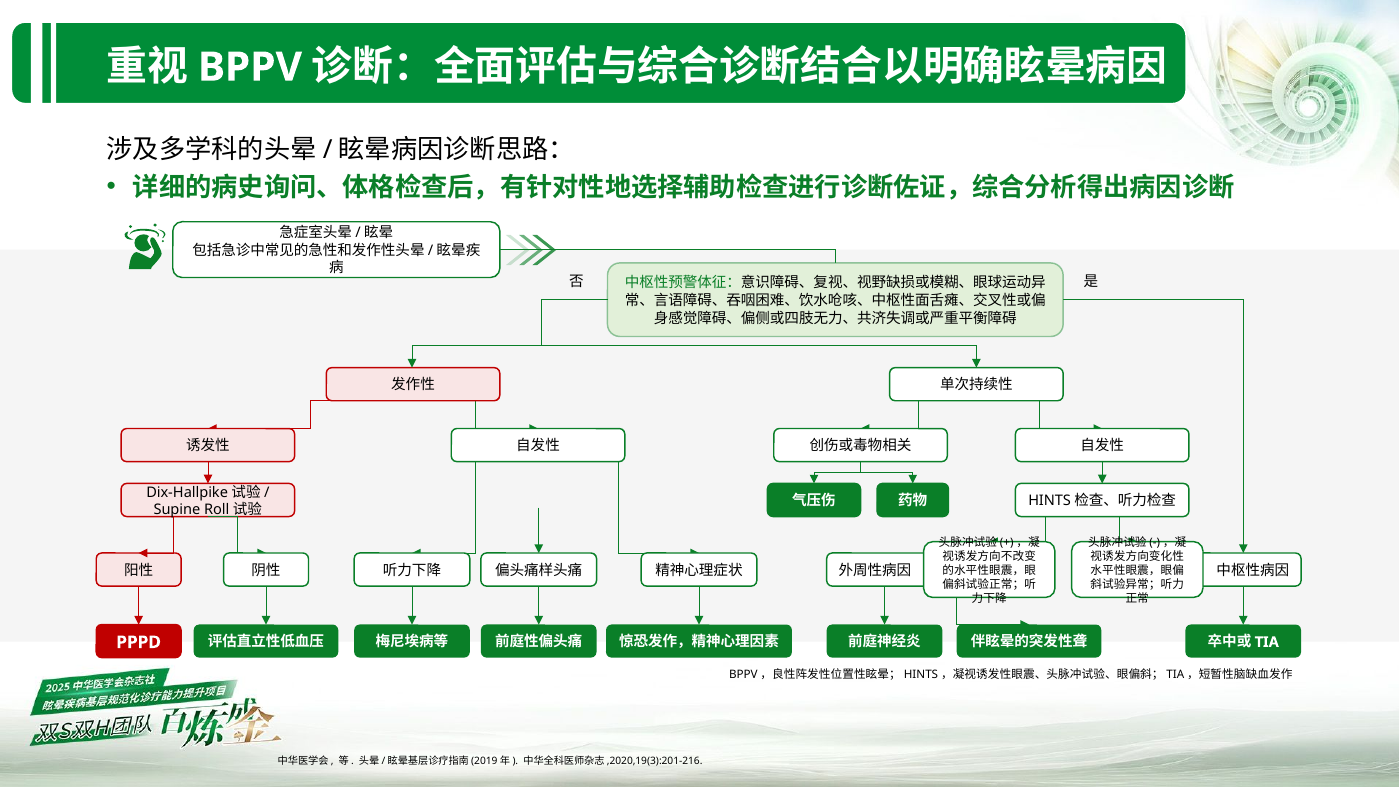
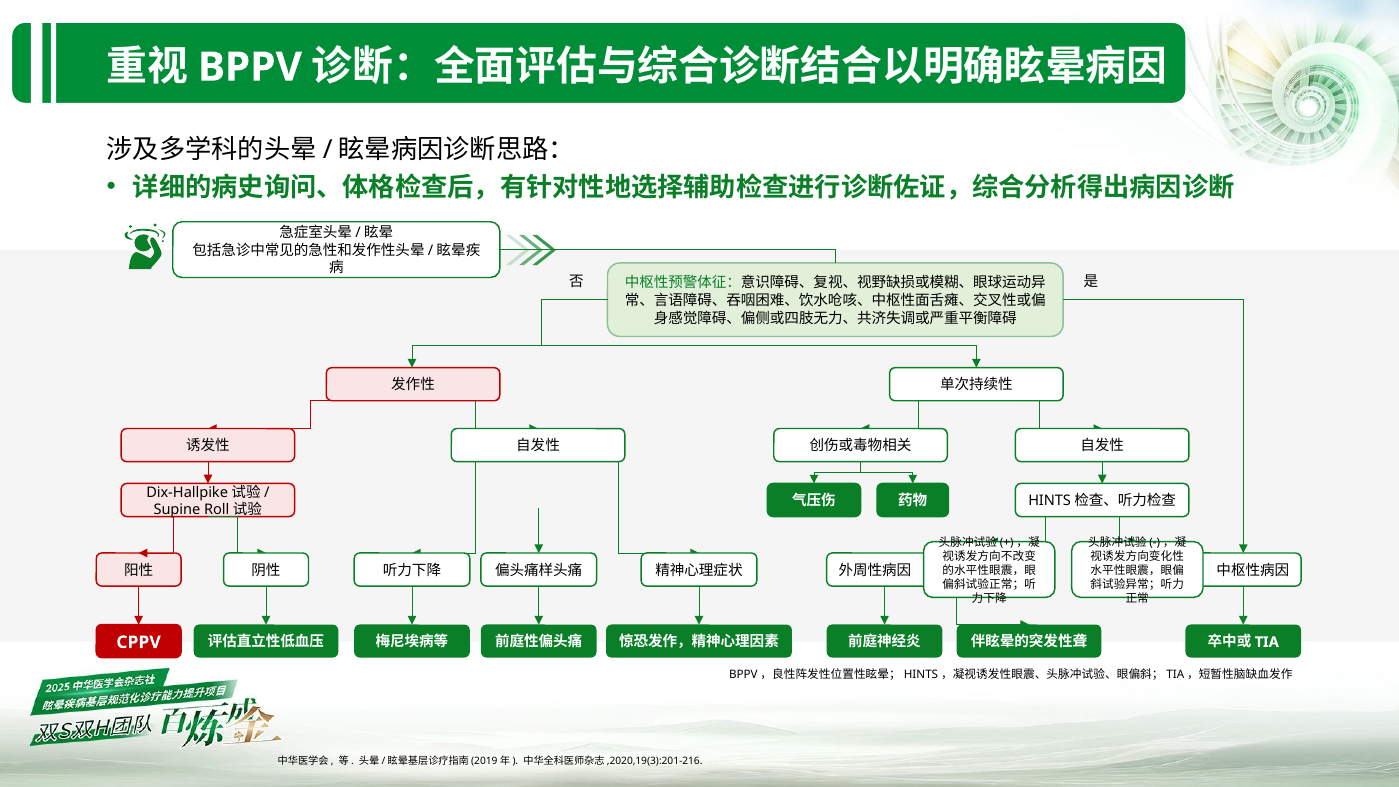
PPPD: PPPD -> CPPV (139, 642)
